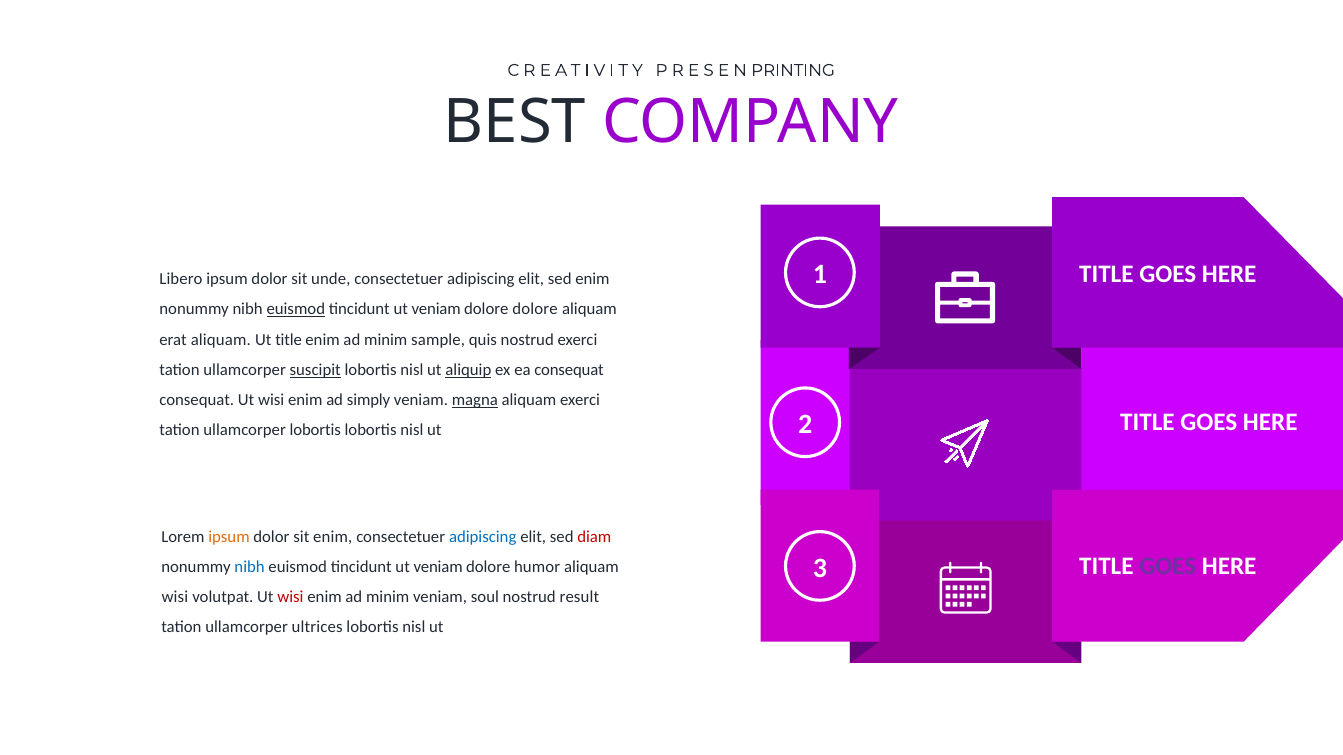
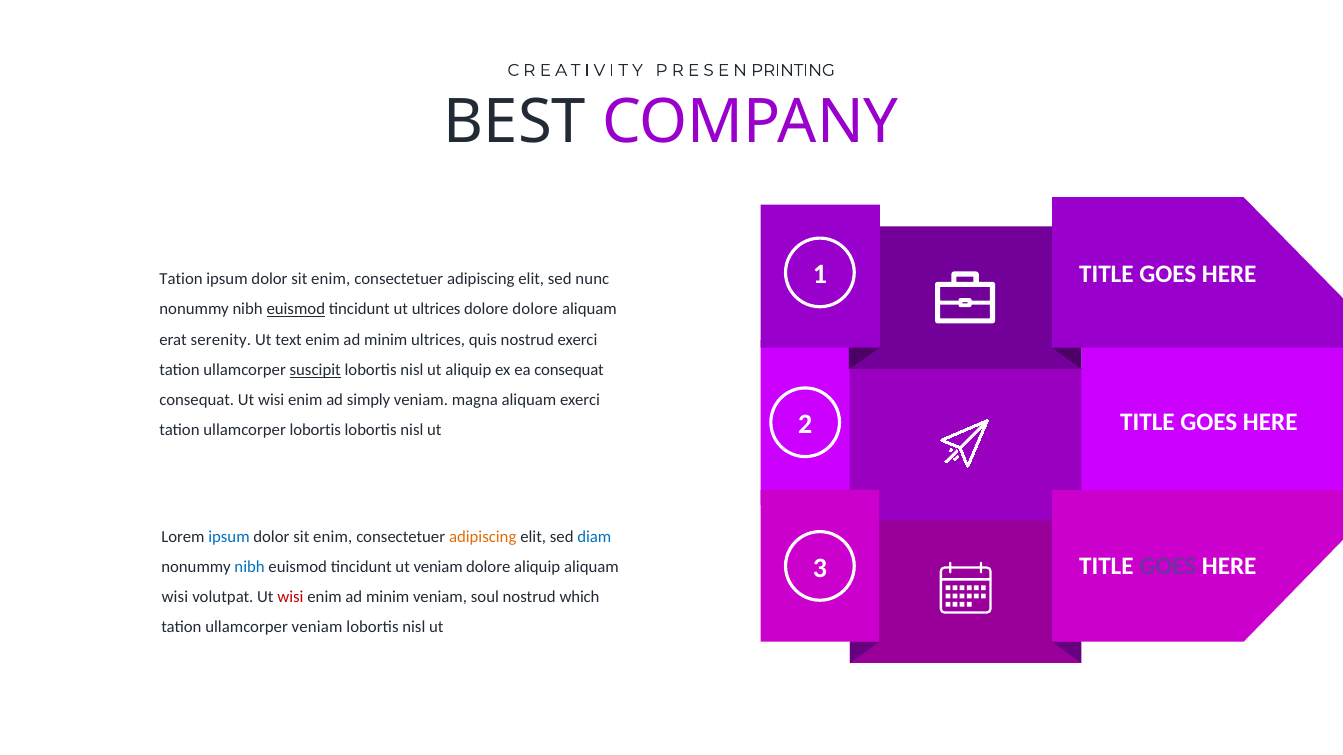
Libero: Libero -> Tation (181, 279)
unde: unde -> enim (331, 279)
sed enim: enim -> nunc (592, 279)
veniam: veniam -> ultrices (436, 310)
erat aliquam: aliquam -> serenity (221, 340)
Ut title: title -> text (289, 340)
minim sample: sample -> ultrices (438, 340)
aliquip underline: present -> none (468, 370)
magna underline: present -> none (475, 400)
ipsum colour: orange -> blue (229, 537)
adipiscing colour: blue -> orange (483, 537)
diam colour: red -> blue (594, 537)
dolore humor: humor -> aliquip (537, 567)
result: result -> which (580, 597)
ullamcorper ultrices: ultrices -> veniam (317, 627)
